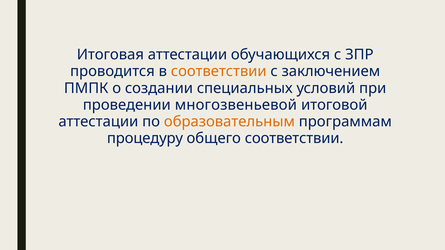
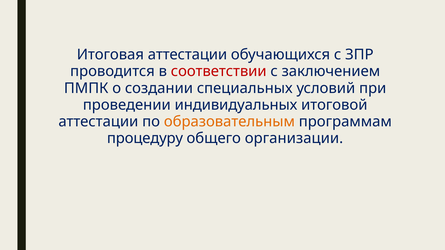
соответствии colour: orange -> red (219, 72)
многозвеньевой: многозвеньевой -> индивидуальных (236, 105)
общего соответствии: соответствии -> организации (294, 138)
